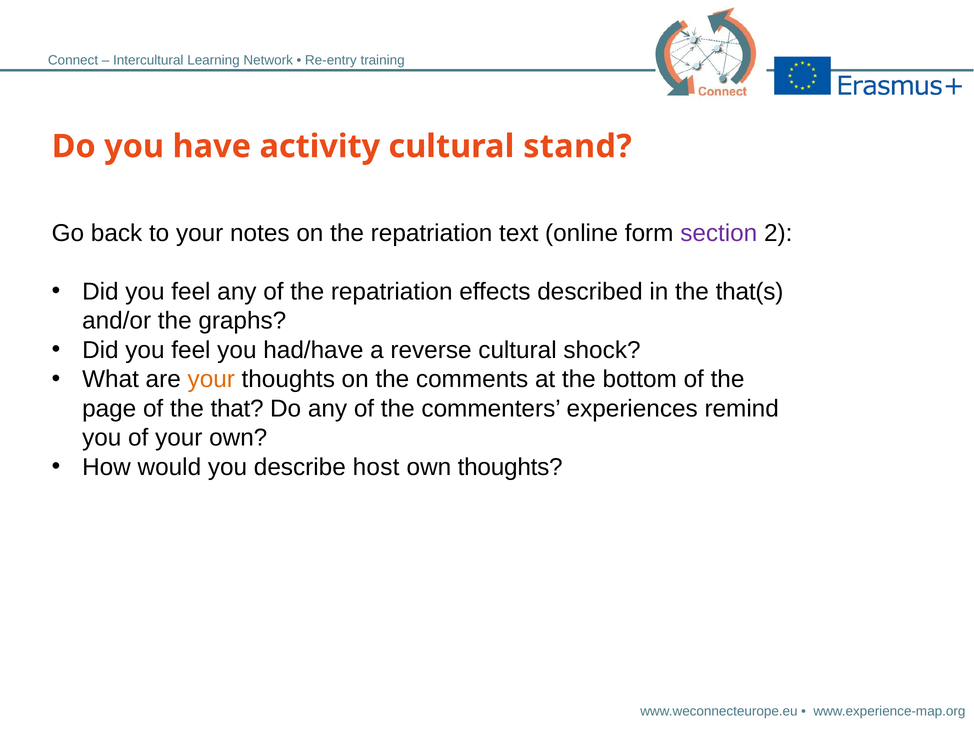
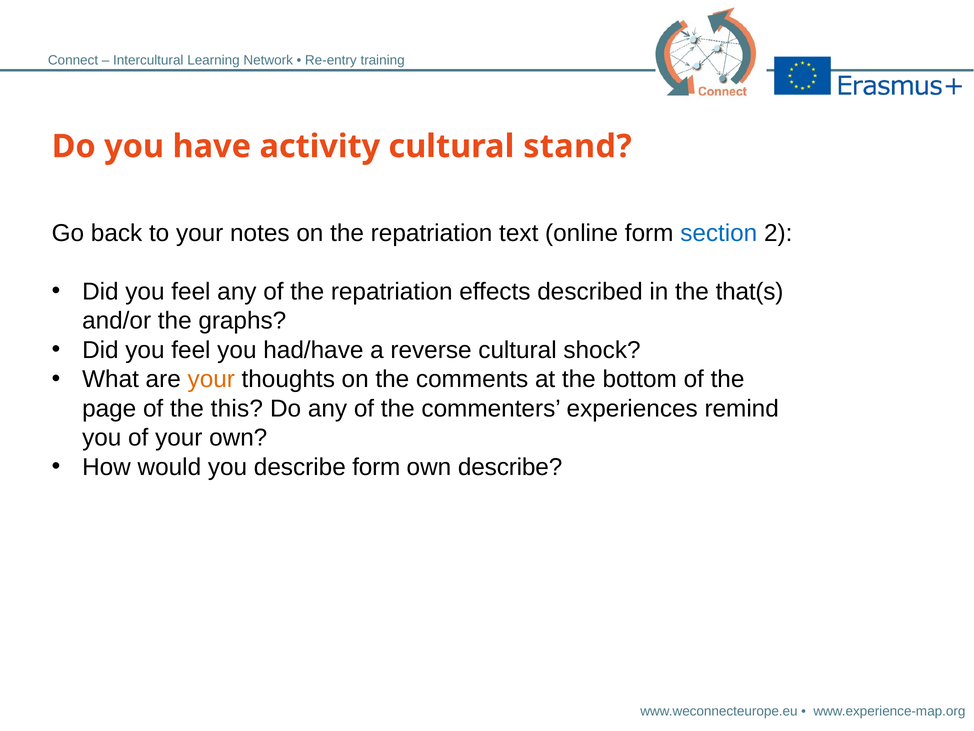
section colour: purple -> blue (719, 233)
that: that -> this (237, 408)
describe host: host -> form (376, 467)
own thoughts: thoughts -> describe (510, 467)
